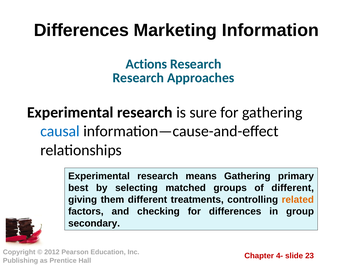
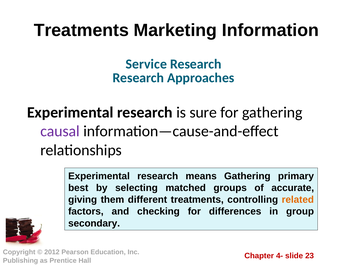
Differences: Differences -> Treatments (81, 30)
Actions: Actions -> Service (146, 64)
causal colour: blue -> purple (60, 131)
of different: different -> accurate (293, 188)
